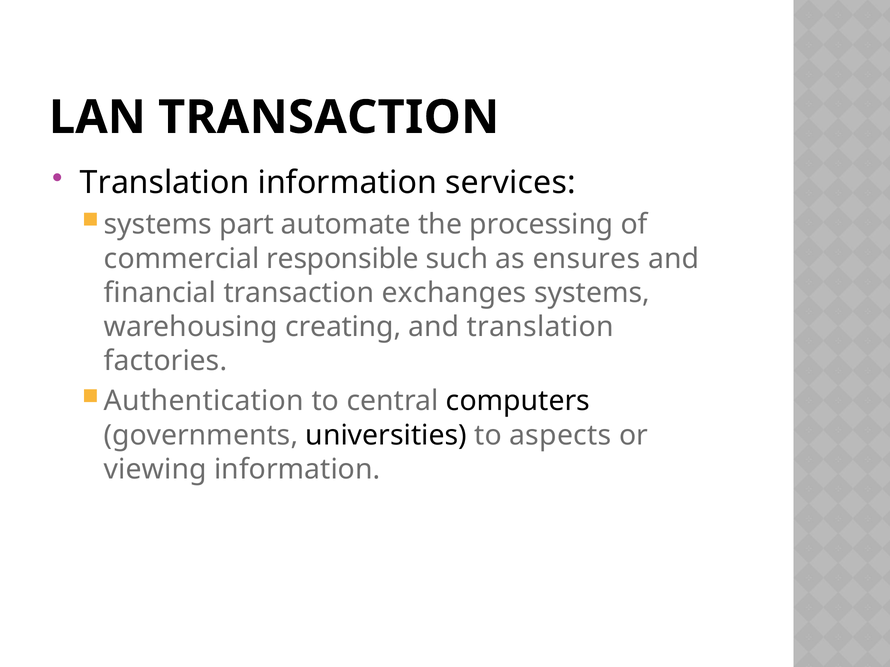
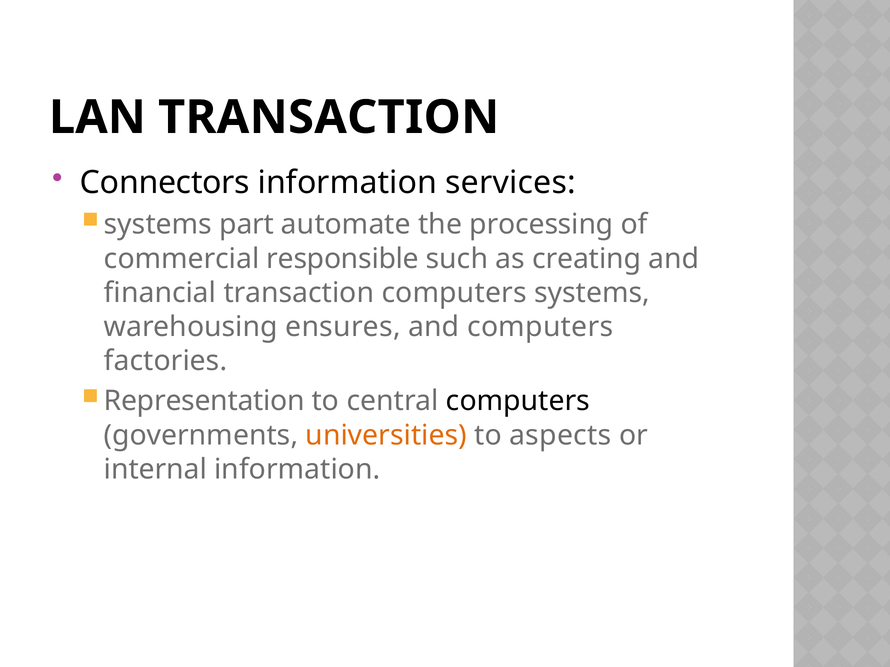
Translation: Translation -> Connectors (165, 183)
ensures: ensures -> creating (587, 259)
transaction exchanges: exchanges -> computers (454, 293)
creating: creating -> ensures (343, 327)
and translation: translation -> computers (540, 327)
Authentication: Authentication -> Representation (204, 401)
universities colour: black -> orange (386, 436)
viewing: viewing -> internal (155, 470)
